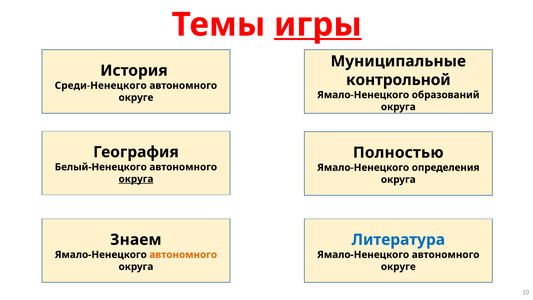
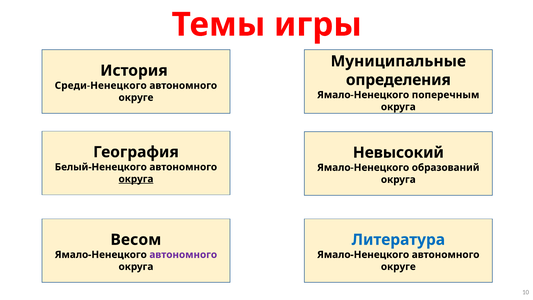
игры underline: present -> none (318, 25)
контрольной: контрольной -> определения (398, 80)
образований: образований -> поперечным (446, 95)
Полностью: Полностью -> Невысокий (398, 153)
определения: определения -> образований (446, 167)
Знаем: Знаем -> Весом (136, 240)
автономного colour: orange -> purple (183, 255)
